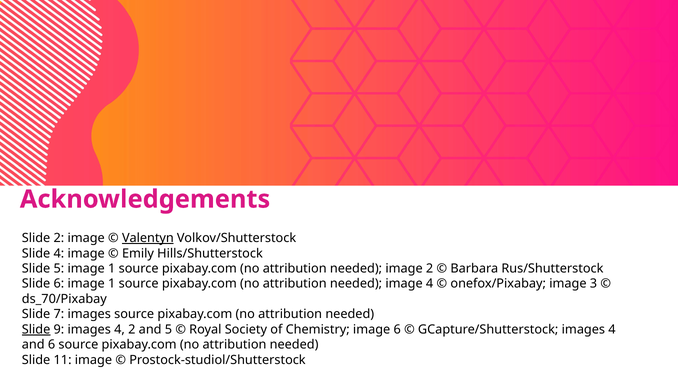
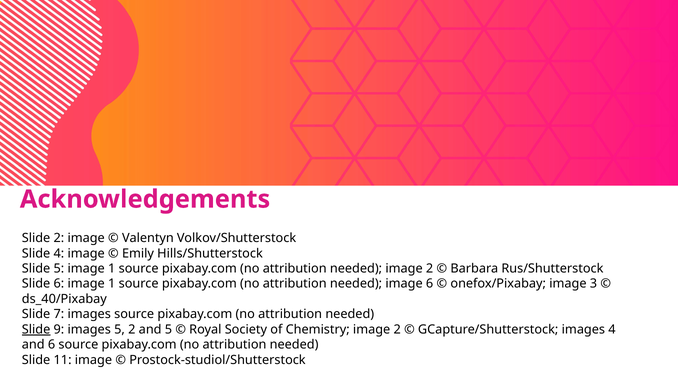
Valentyn underline: present -> none (148, 238)
image 4: 4 -> 6 (430, 284)
ds_70/Pixabay: ds_70/Pixabay -> ds_40/Pixabay (64, 299)
9 images 4: 4 -> 5 (120, 330)
Chemistry image 6: 6 -> 2 (397, 330)
